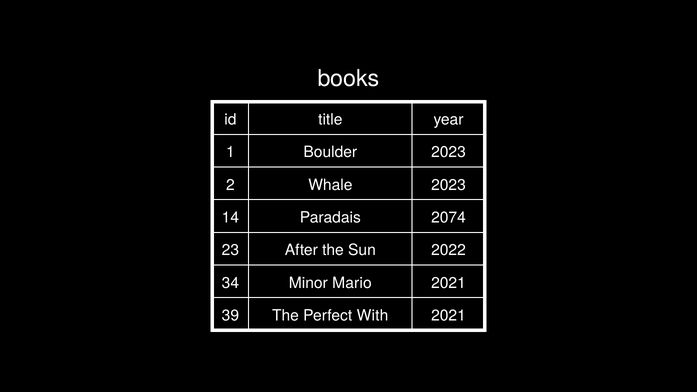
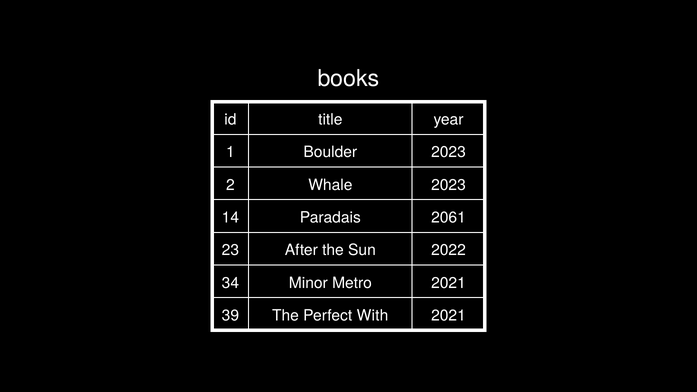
2074: 2074 -> 2061 (448, 218)
Mario: Mario -> Metro (352, 283)
